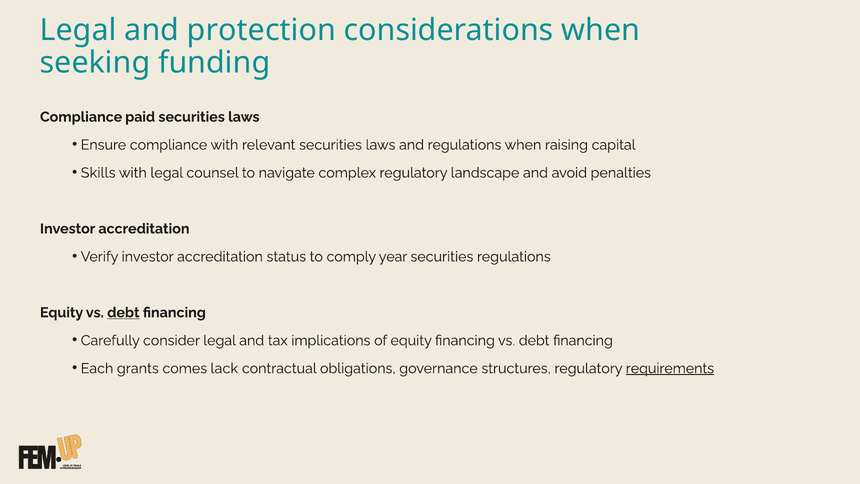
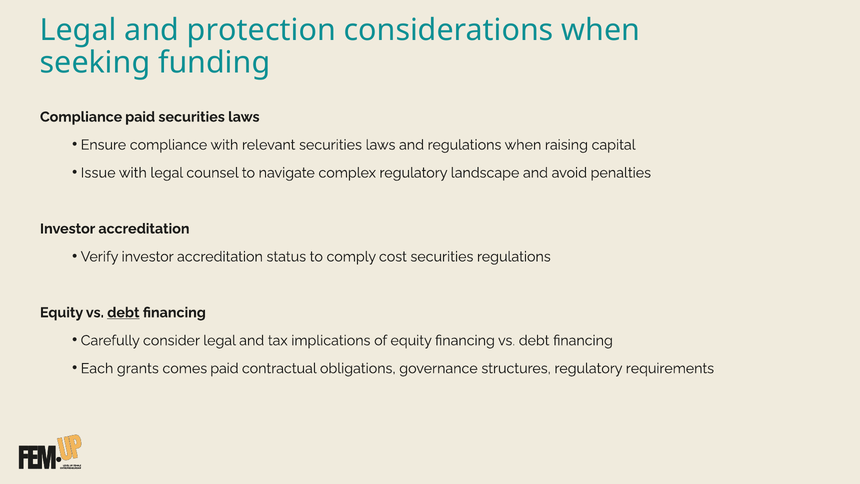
Skills: Skills -> Issue (98, 173)
year: year -> cost (393, 257)
comes lack: lack -> paid (224, 368)
requirements underline: present -> none (670, 368)
